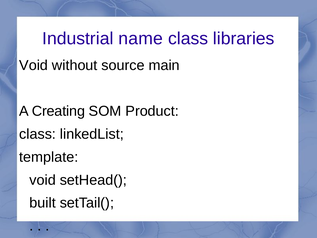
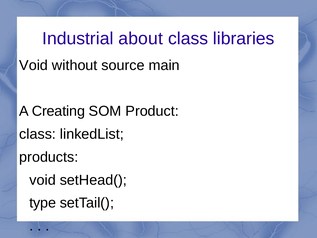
name: name -> about (141, 38)
template: template -> products (49, 157)
built: built -> type (43, 203)
